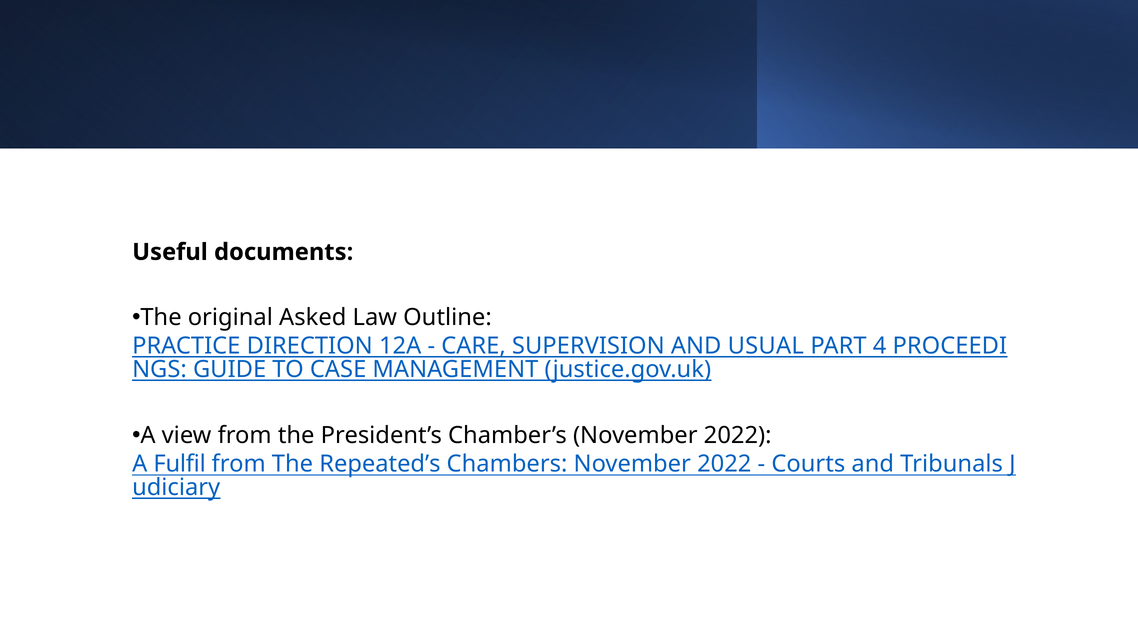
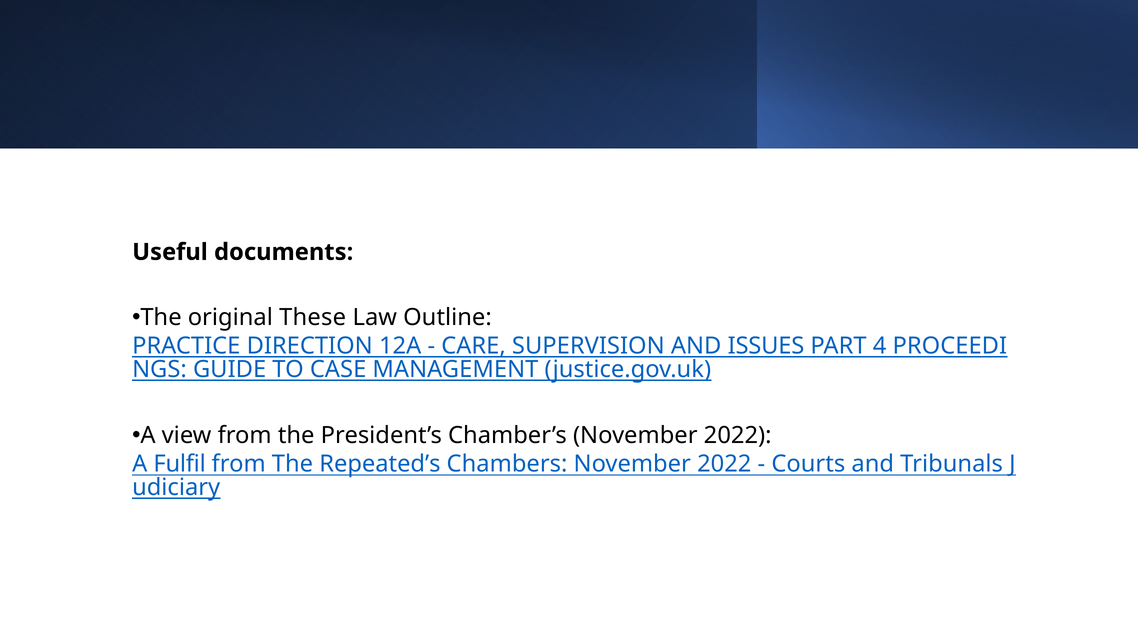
Asked: Asked -> These (313, 318)
USUAL: USUAL -> ISSUES (766, 346)
